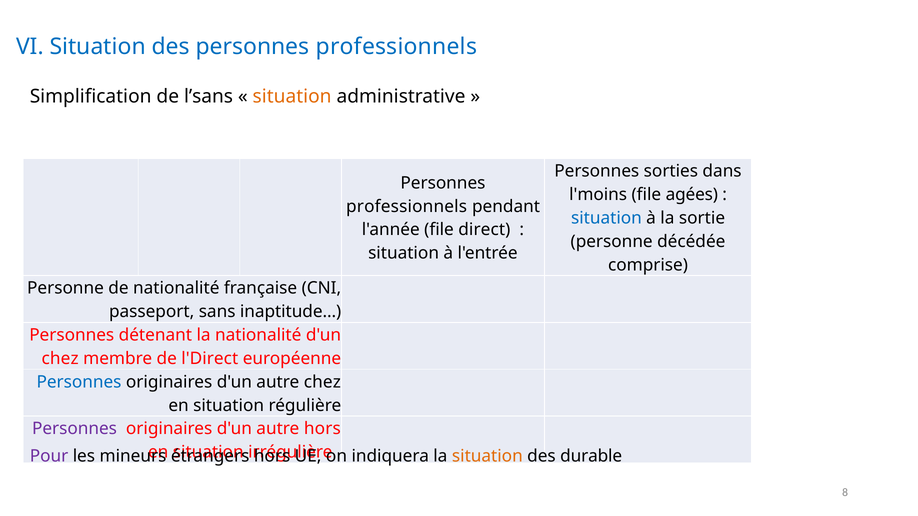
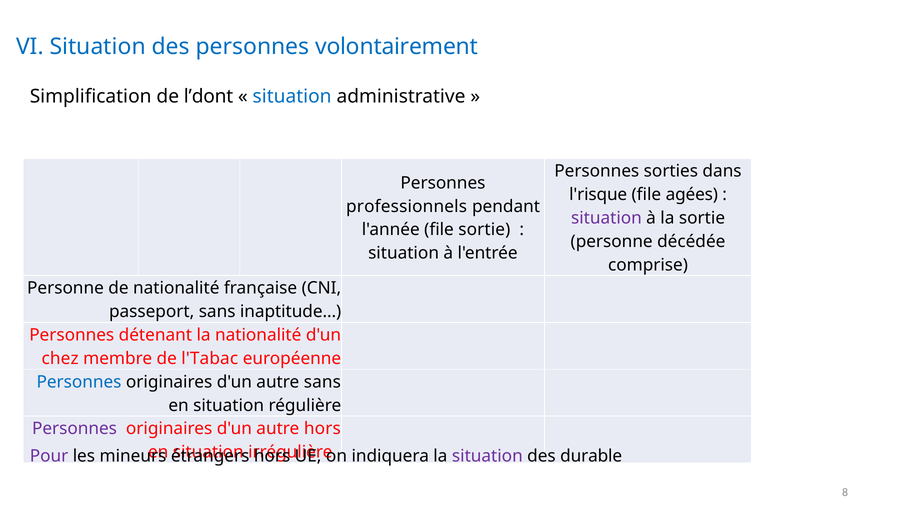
des personnes professionnels: professionnels -> volontairement (397, 47)
l’sans: l’sans -> l’dont (209, 97)
situation colour: orange -> blue (292, 97)
l'moins: l'moins -> l'risque (598, 195)
situation colour: blue -> purple (606, 218)
file direct: direct -> sortie (484, 230)
l'Direct: l'Direct -> l'Tabac (210, 359)
autre chez: chez -> sans (322, 382)
situation colour: orange -> purple (487, 456)
